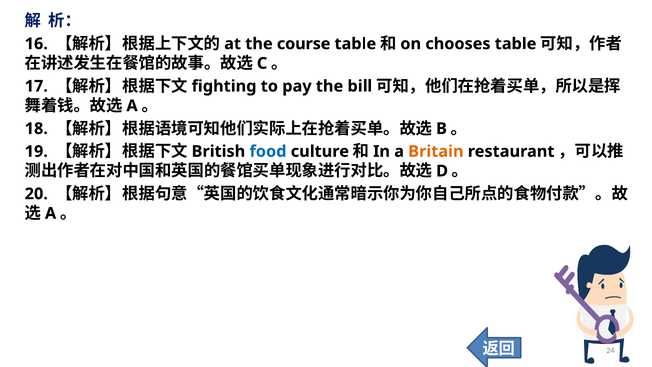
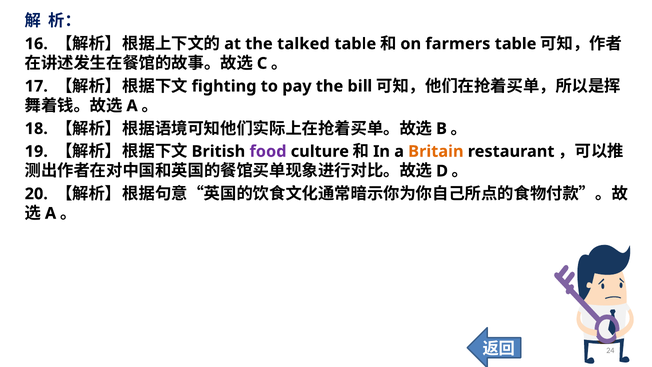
course: course -> talked (303, 44)
chooses: chooses -> farmers (458, 44)
food colour: blue -> purple (268, 151)
